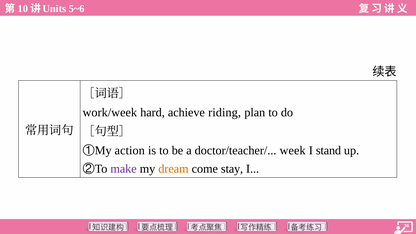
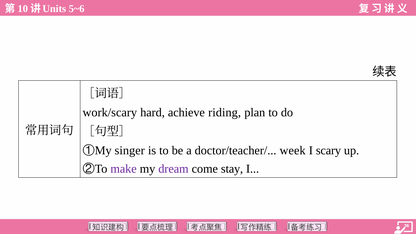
work/week: work/week -> work/scary (110, 112)
action: action -> singer (130, 150)
stand: stand -> scary (329, 150)
dream colour: orange -> purple (173, 169)
